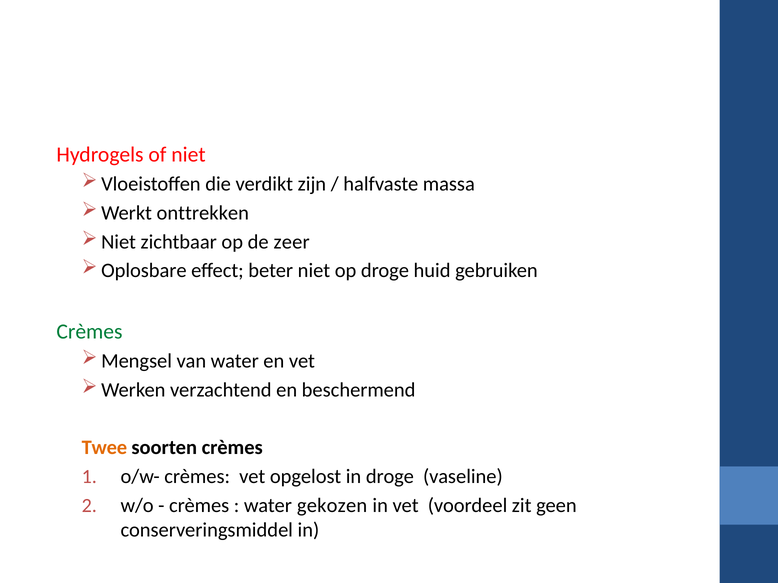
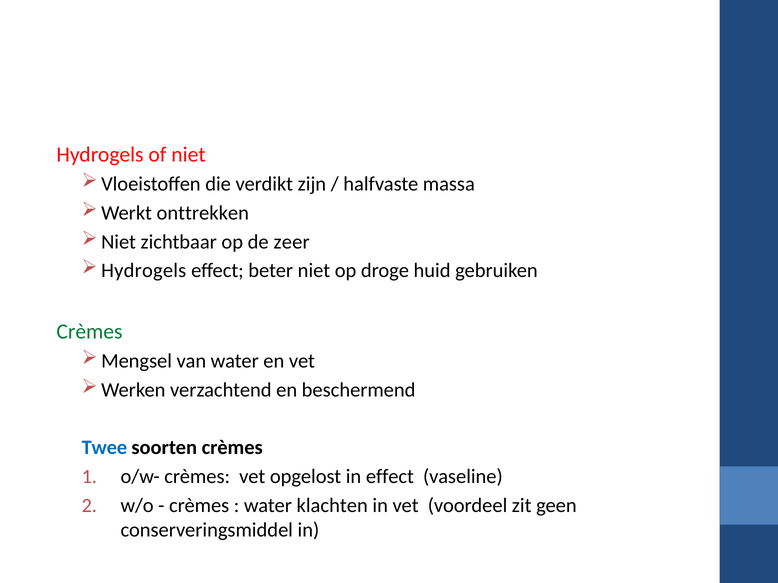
Oplosbare: Oplosbare -> Hydrogels (144, 271)
Twee colour: orange -> blue (104, 448)
in droge: droge -> effect (390, 477)
gekozen: gekozen -> klachten (332, 506)
